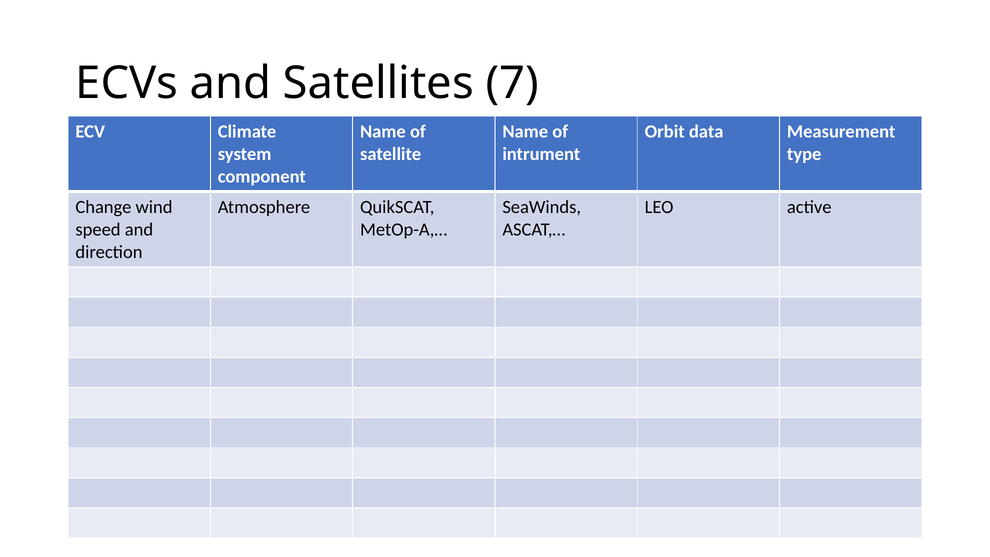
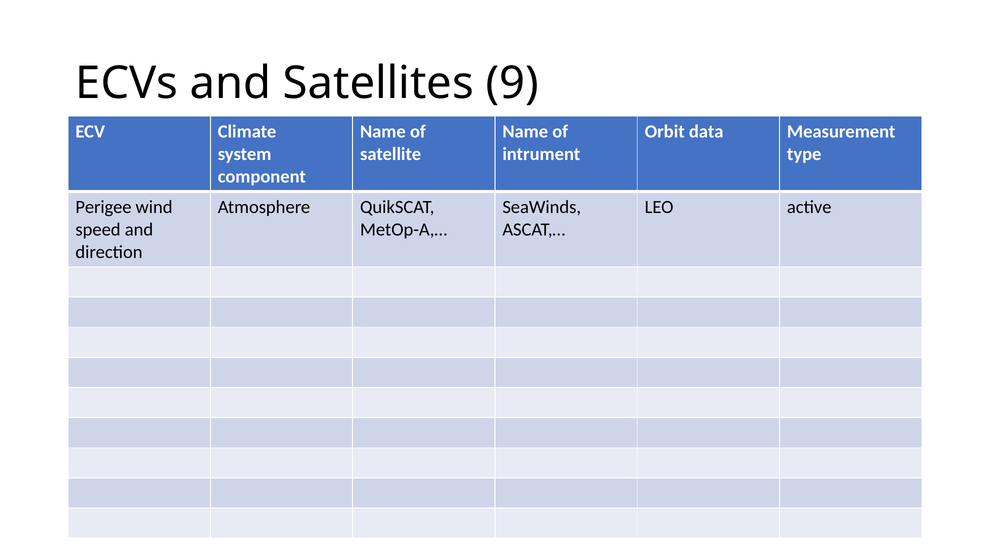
7: 7 -> 9 (512, 83)
Change: Change -> Perigee (103, 207)
